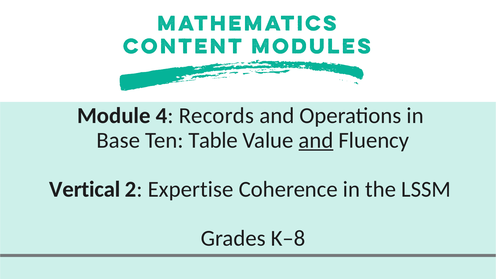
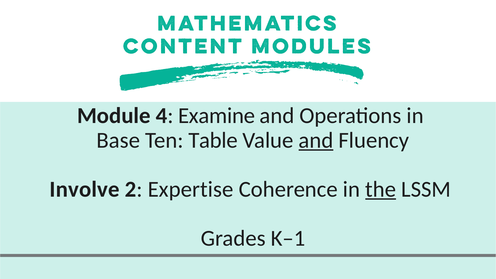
Records: Records -> Examine (217, 116)
Vertical: Vertical -> Involve (85, 189)
the underline: none -> present (381, 189)
K–8: K–8 -> K–1 (288, 238)
